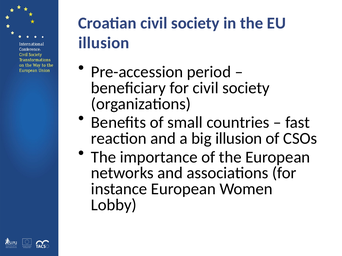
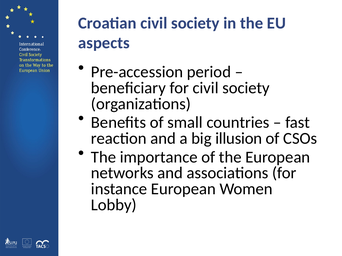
illusion: illusion -> aspects (104, 43)
